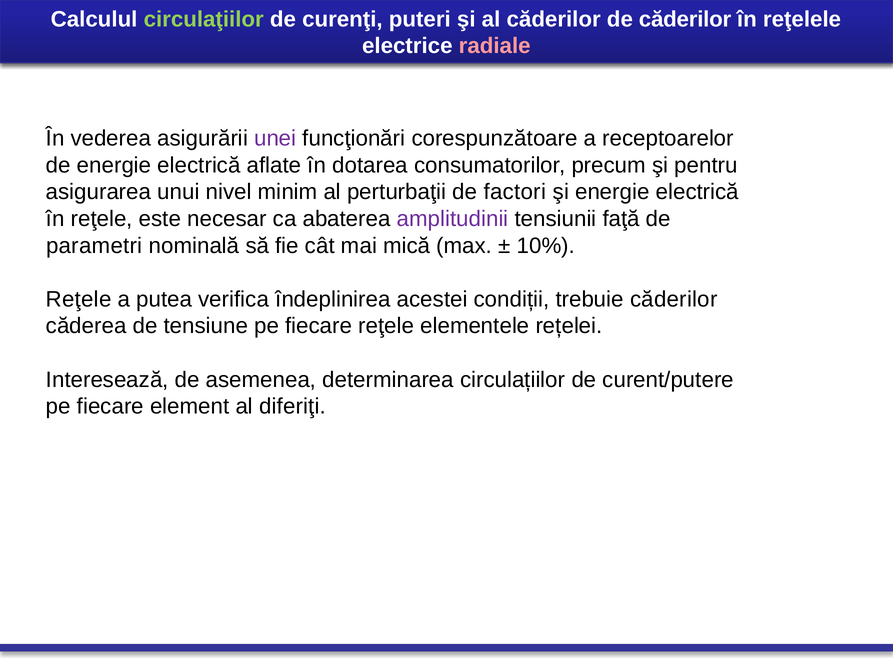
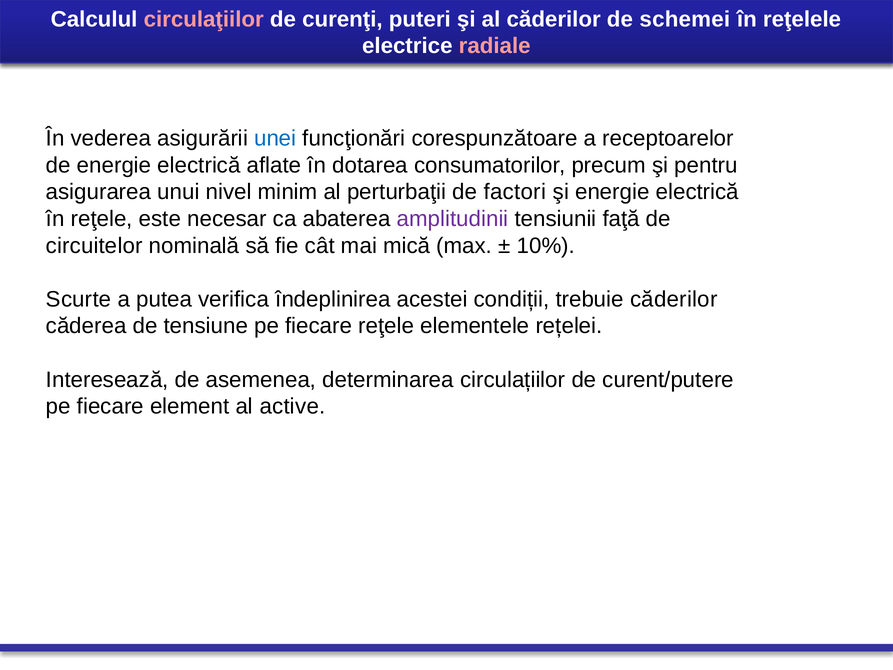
circulaţiilor colour: light green -> pink (204, 19)
de căderilor: căderilor -> schemei (685, 19)
unei colour: purple -> blue (275, 138)
parametri: parametri -> circuitelor (94, 246)
Reţele: Reţele -> Scurte (79, 299)
diferiţi: diferiţi -> active (292, 406)
